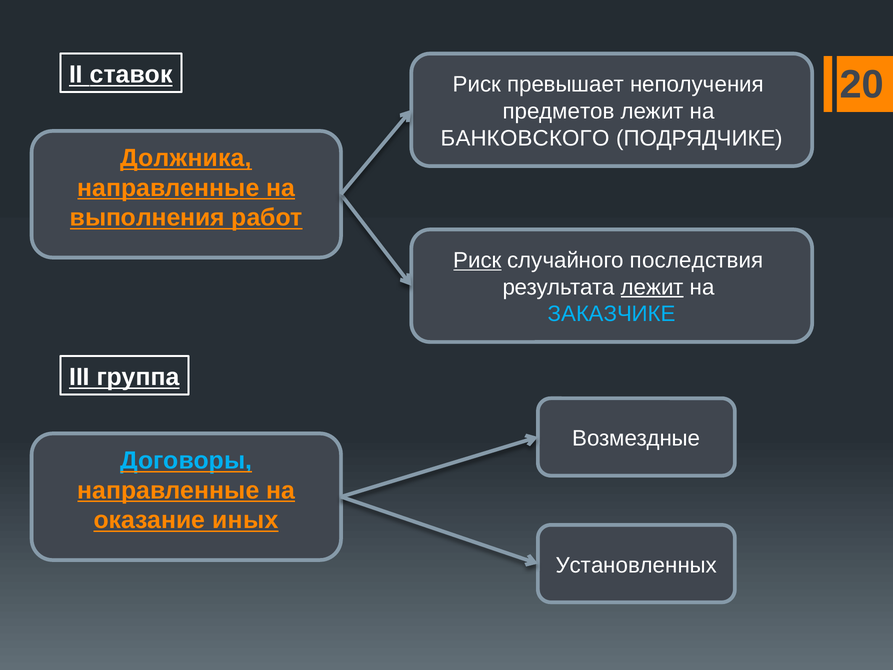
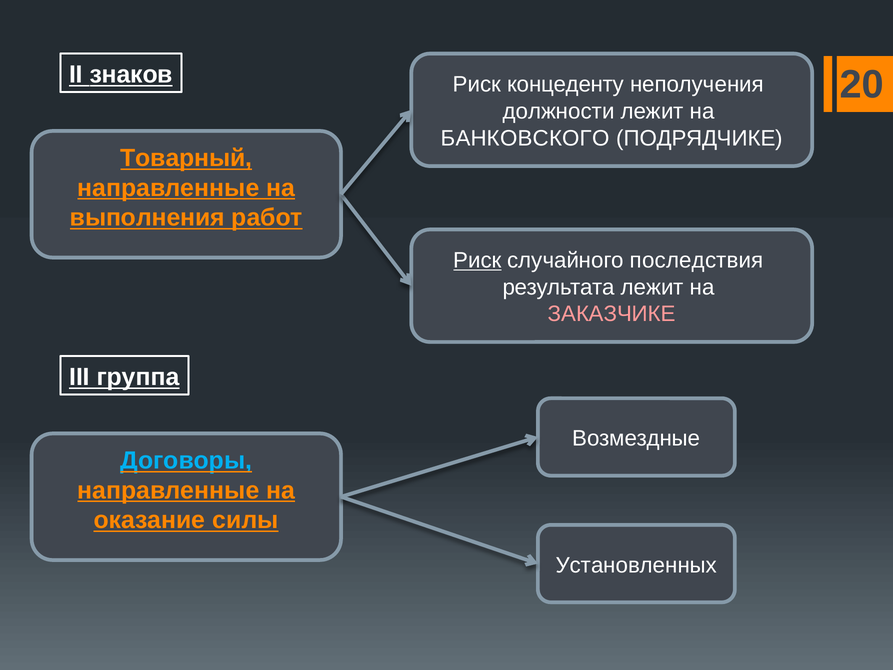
ставок: ставок -> знаков (131, 75)
превышает: превышает -> концеденту (566, 85)
предметов: предметов -> должности (559, 111)
Должника: Должника -> Товарный (186, 158)
лежит underline: present -> none (652, 287)
ЗАКАЗЧИКЕ colour: light blue -> pink (612, 314)
иных: иных -> силы (245, 520)
